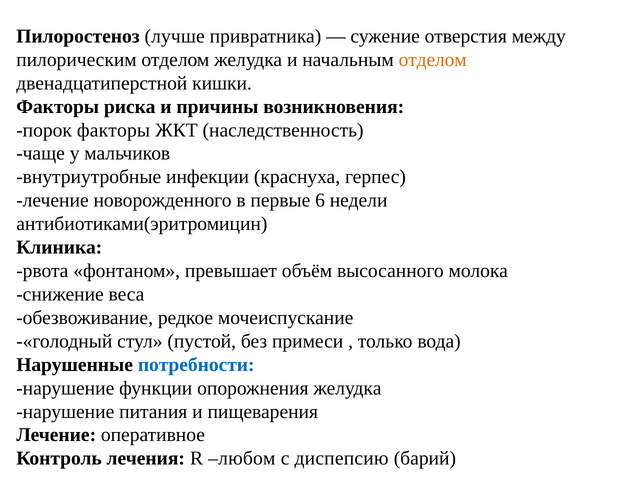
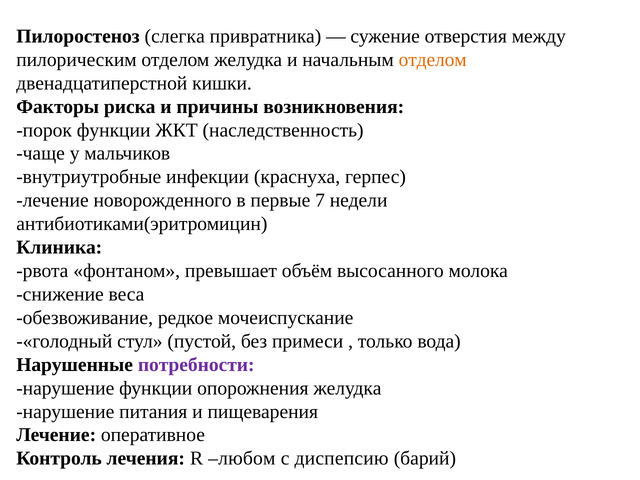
лучше: лучше -> слегка (175, 36)
порок факторы: факторы -> функции (114, 130)
6: 6 -> 7 (320, 200)
потребности colour: blue -> purple (196, 365)
